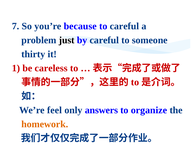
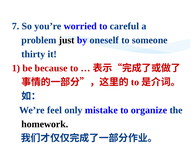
because: because -> worried (80, 26)
by careful: careful -> oneself (104, 40)
careless: careless -> because (51, 68)
answers: answers -> mistake (101, 110)
homework colour: orange -> black (45, 124)
